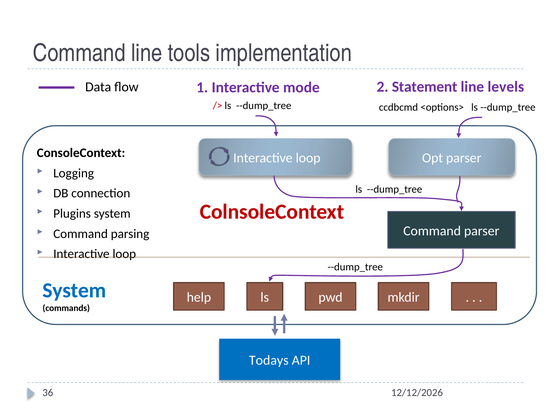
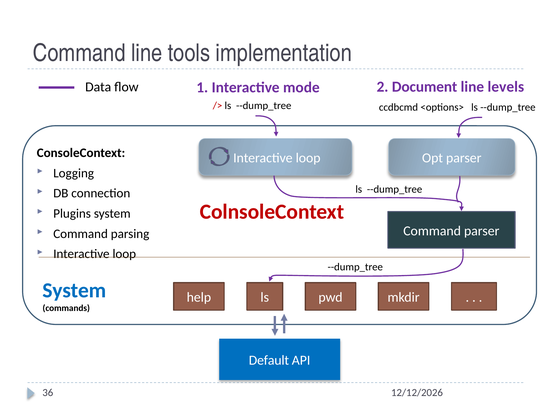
Statement: Statement -> Document (425, 87)
Todays: Todays -> Default (269, 361)
